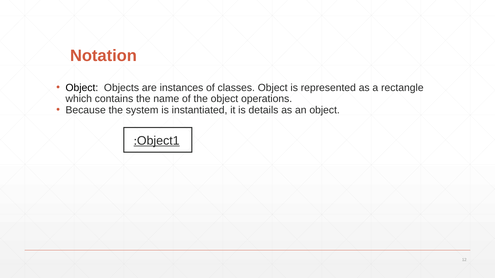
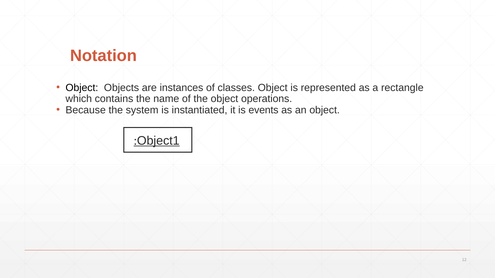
details: details -> events (264, 110)
